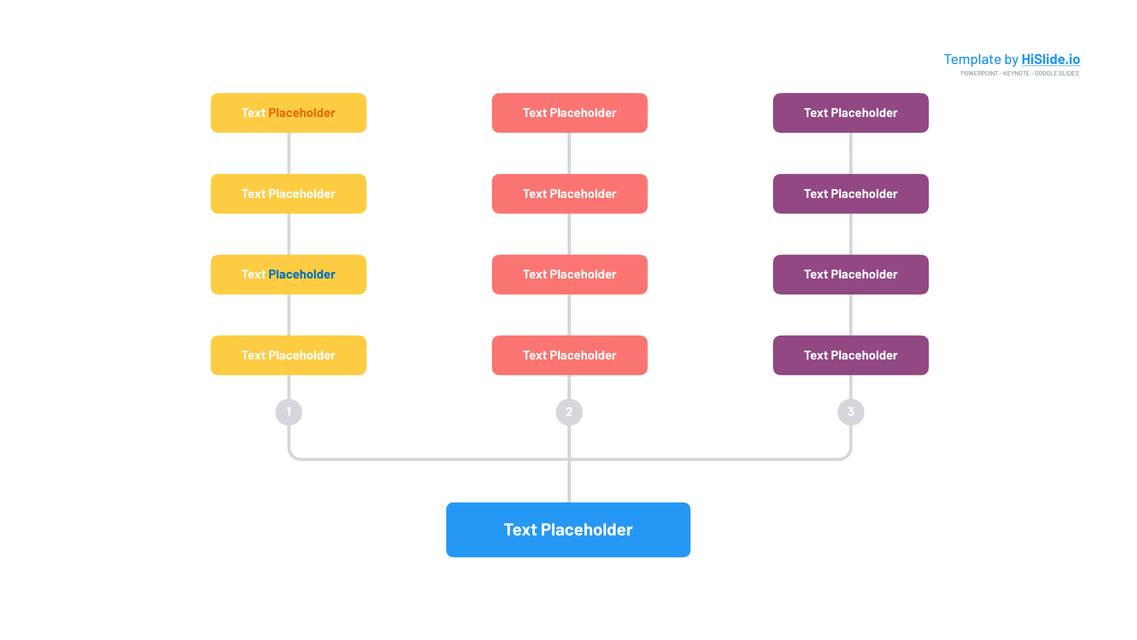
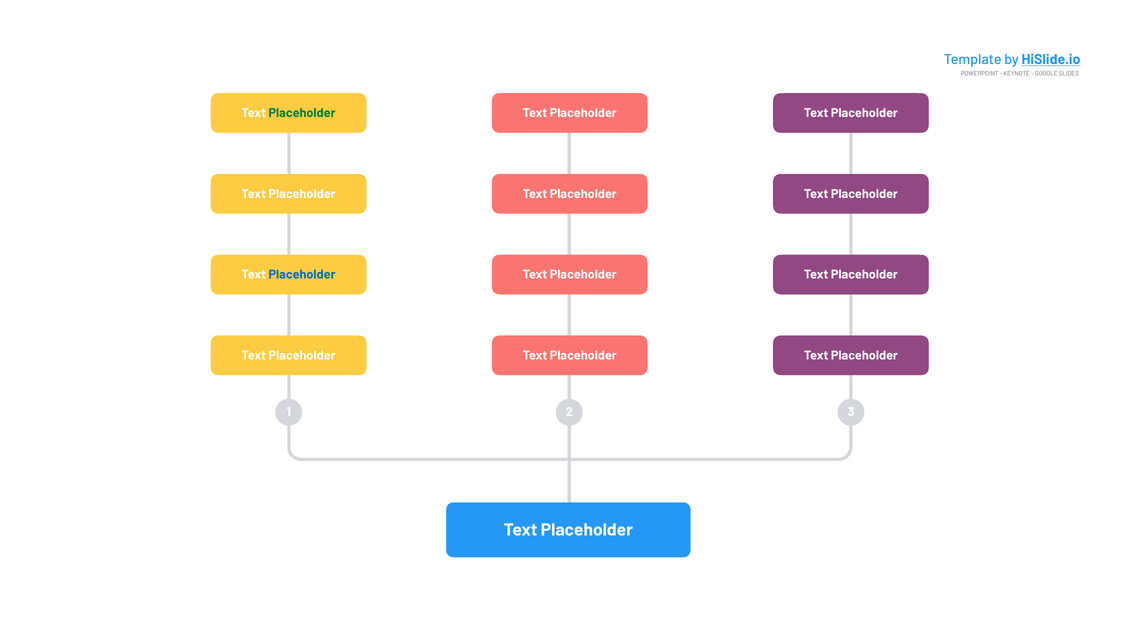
Placeholder colour: orange -> green (302, 113)
